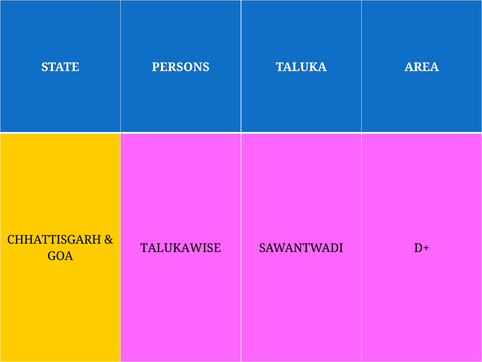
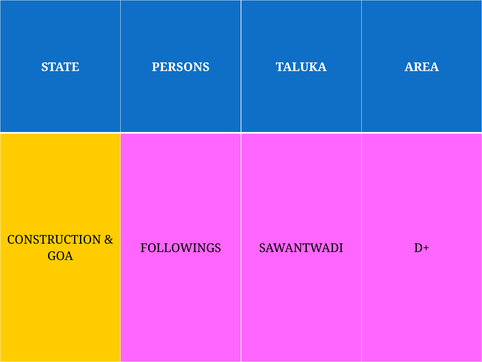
CHHATTISGARH: CHHATTISGARH -> CONSTRUCTION (54, 240)
TALUKAWISE: TALUKAWISE -> FOLLOWINGS (181, 248)
